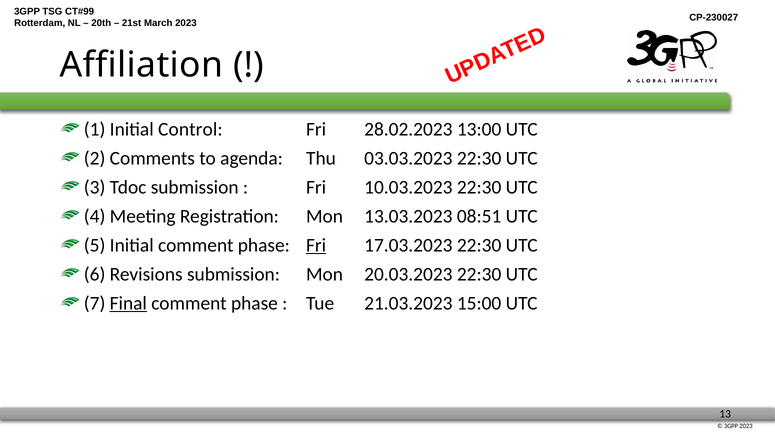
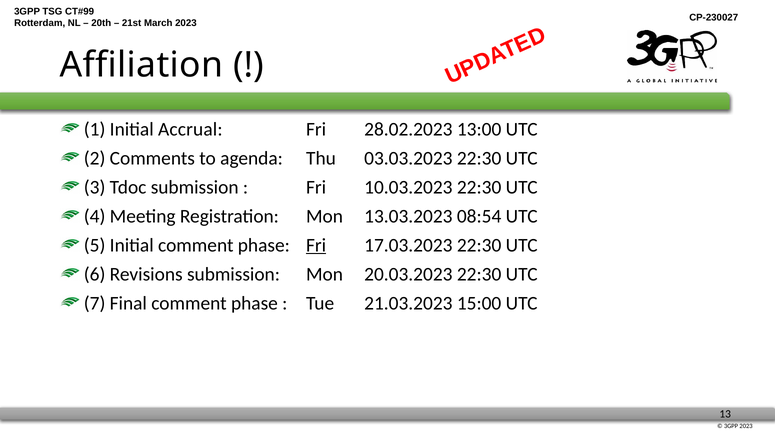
Control: Control -> Accrual (190, 129)
08:51: 08:51 -> 08:54 (479, 216)
Final underline: present -> none (128, 303)
